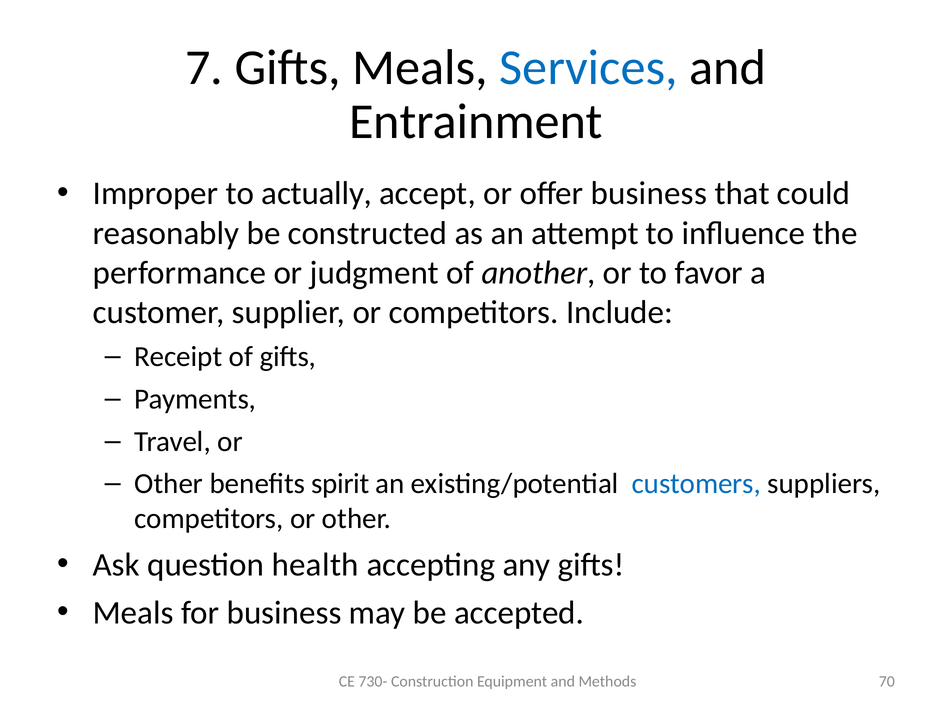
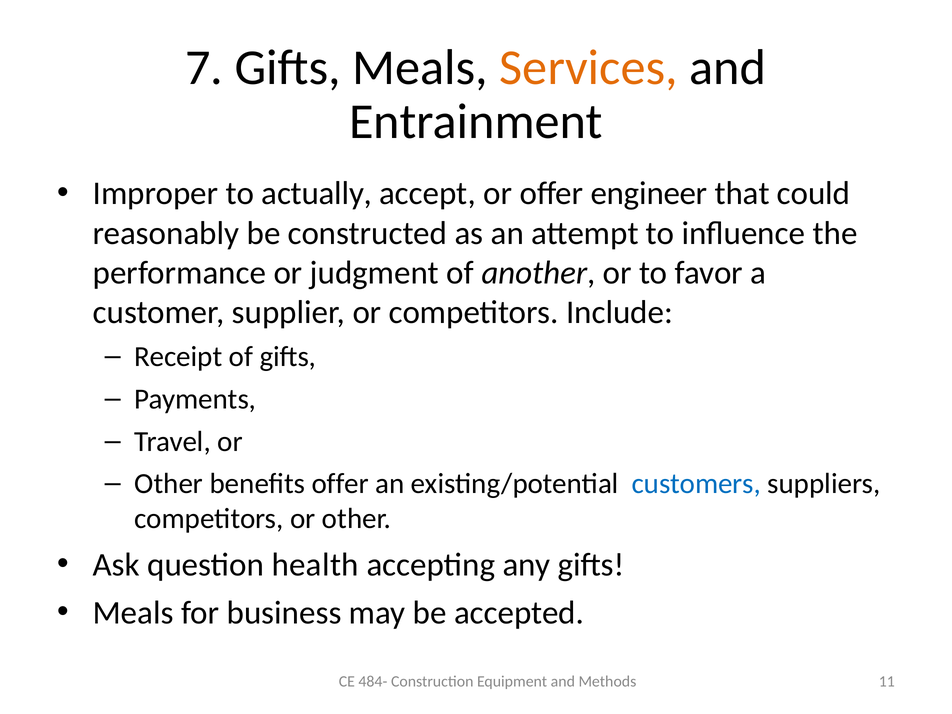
Services colour: blue -> orange (589, 67)
offer business: business -> engineer (649, 194)
benefits spirit: spirit -> offer (340, 484)
730-: 730- -> 484- (373, 682)
70: 70 -> 11 (887, 682)
